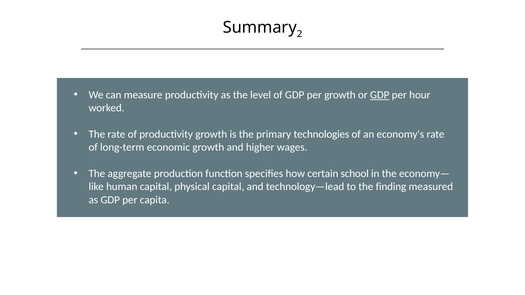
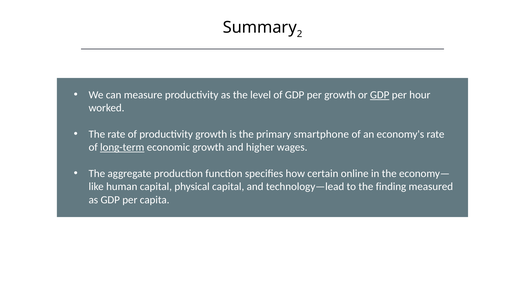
technologies: technologies -> smartphone (321, 134)
long-term underline: none -> present (122, 147)
school: school -> online (355, 174)
